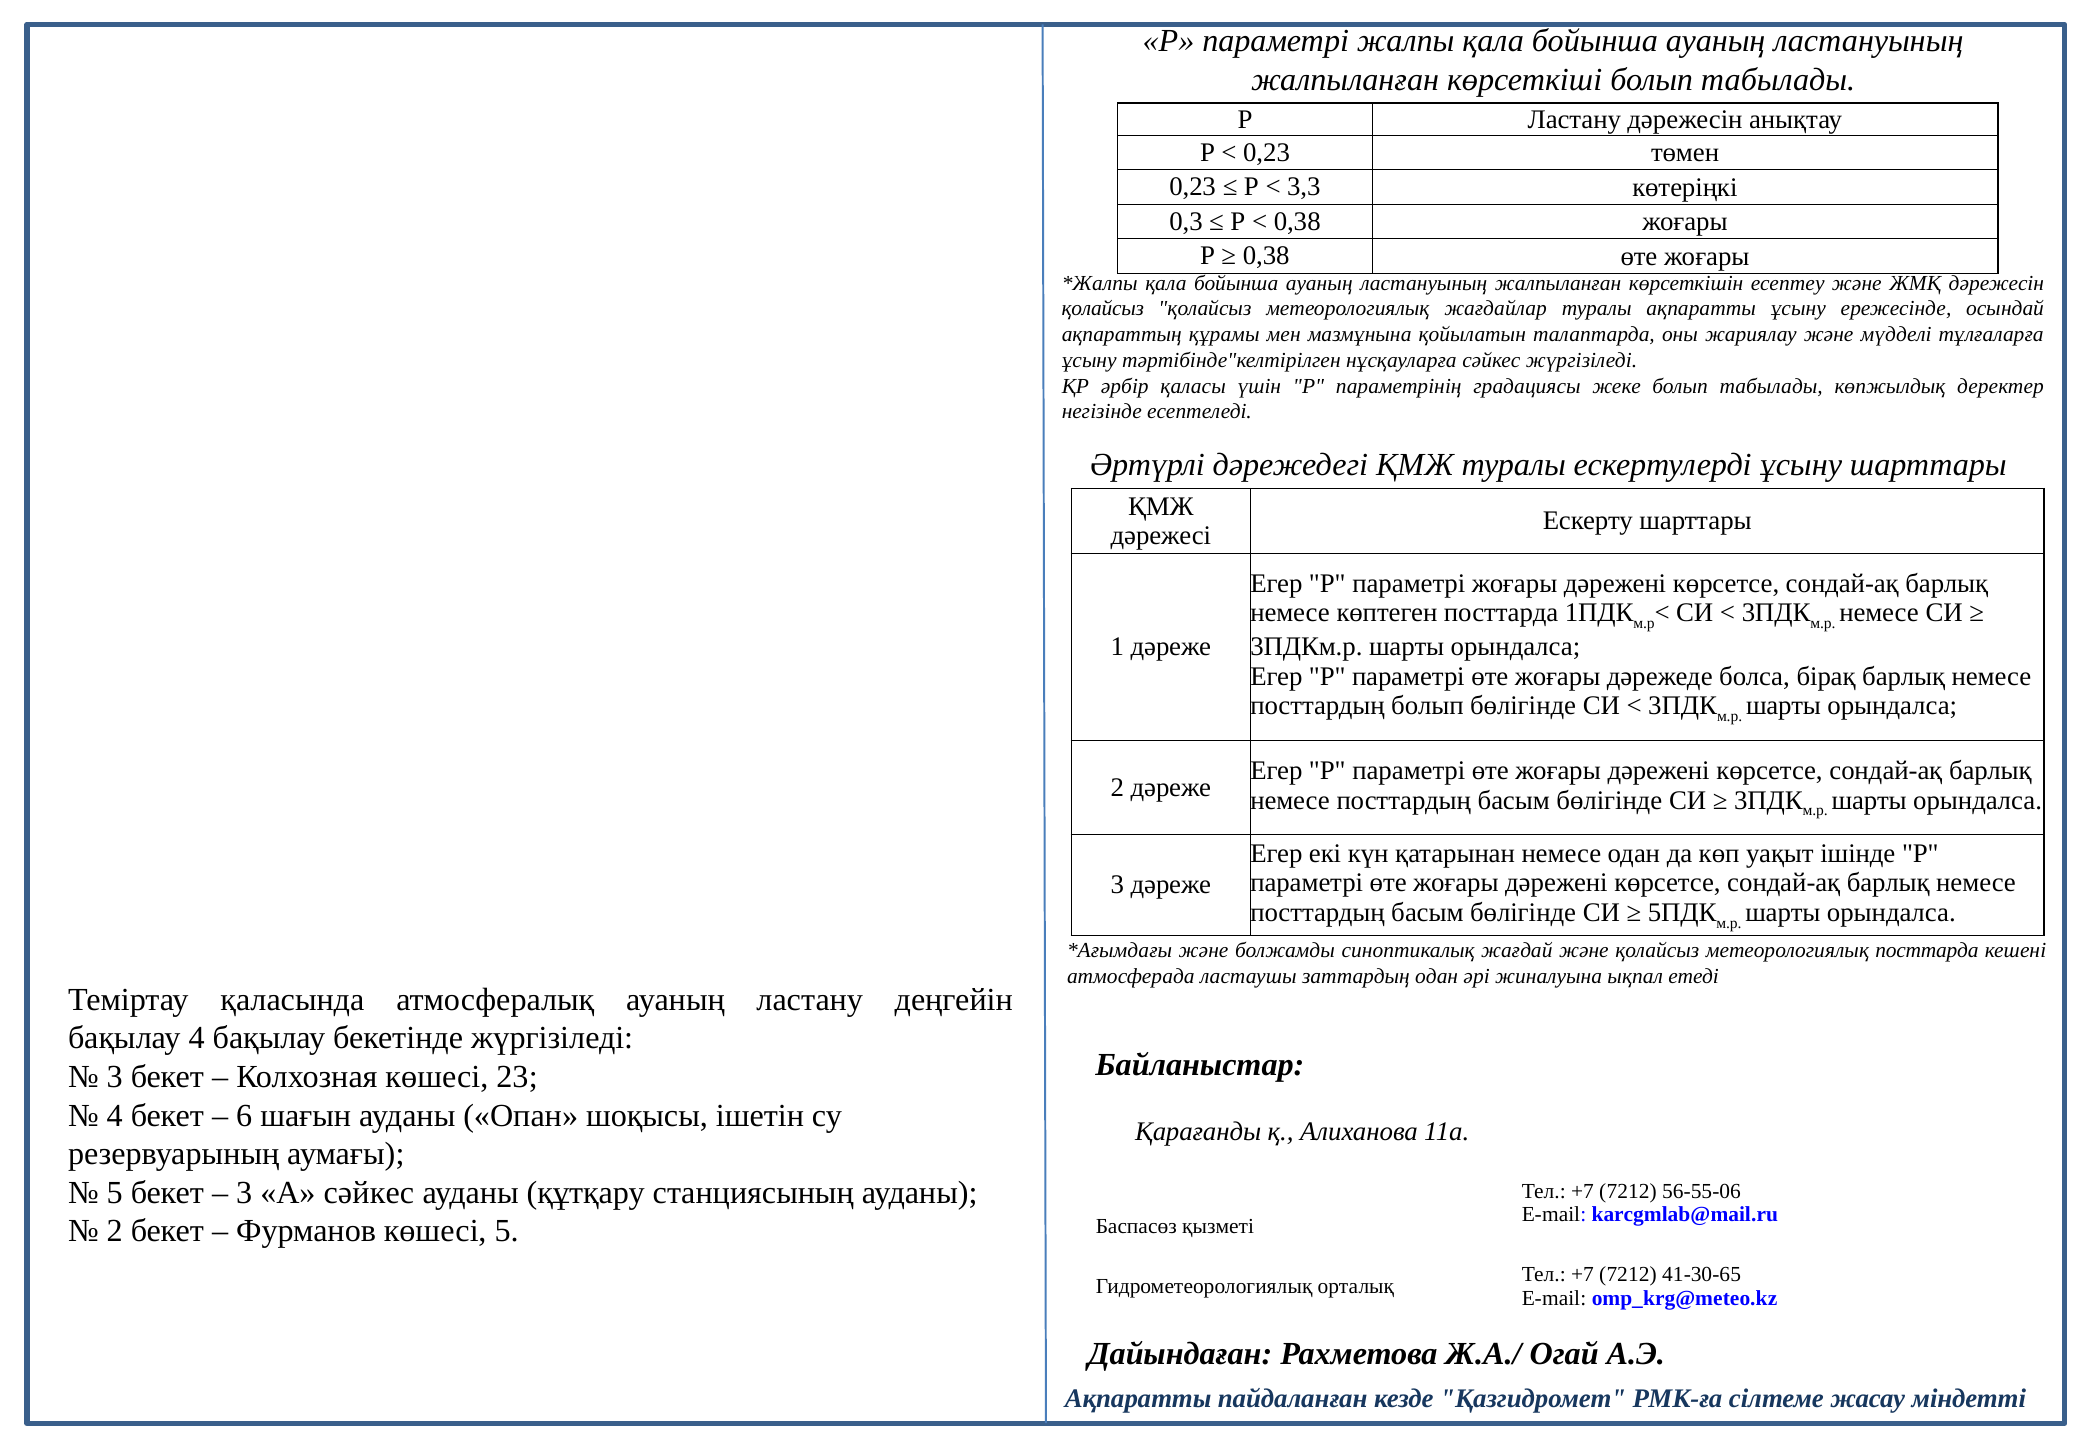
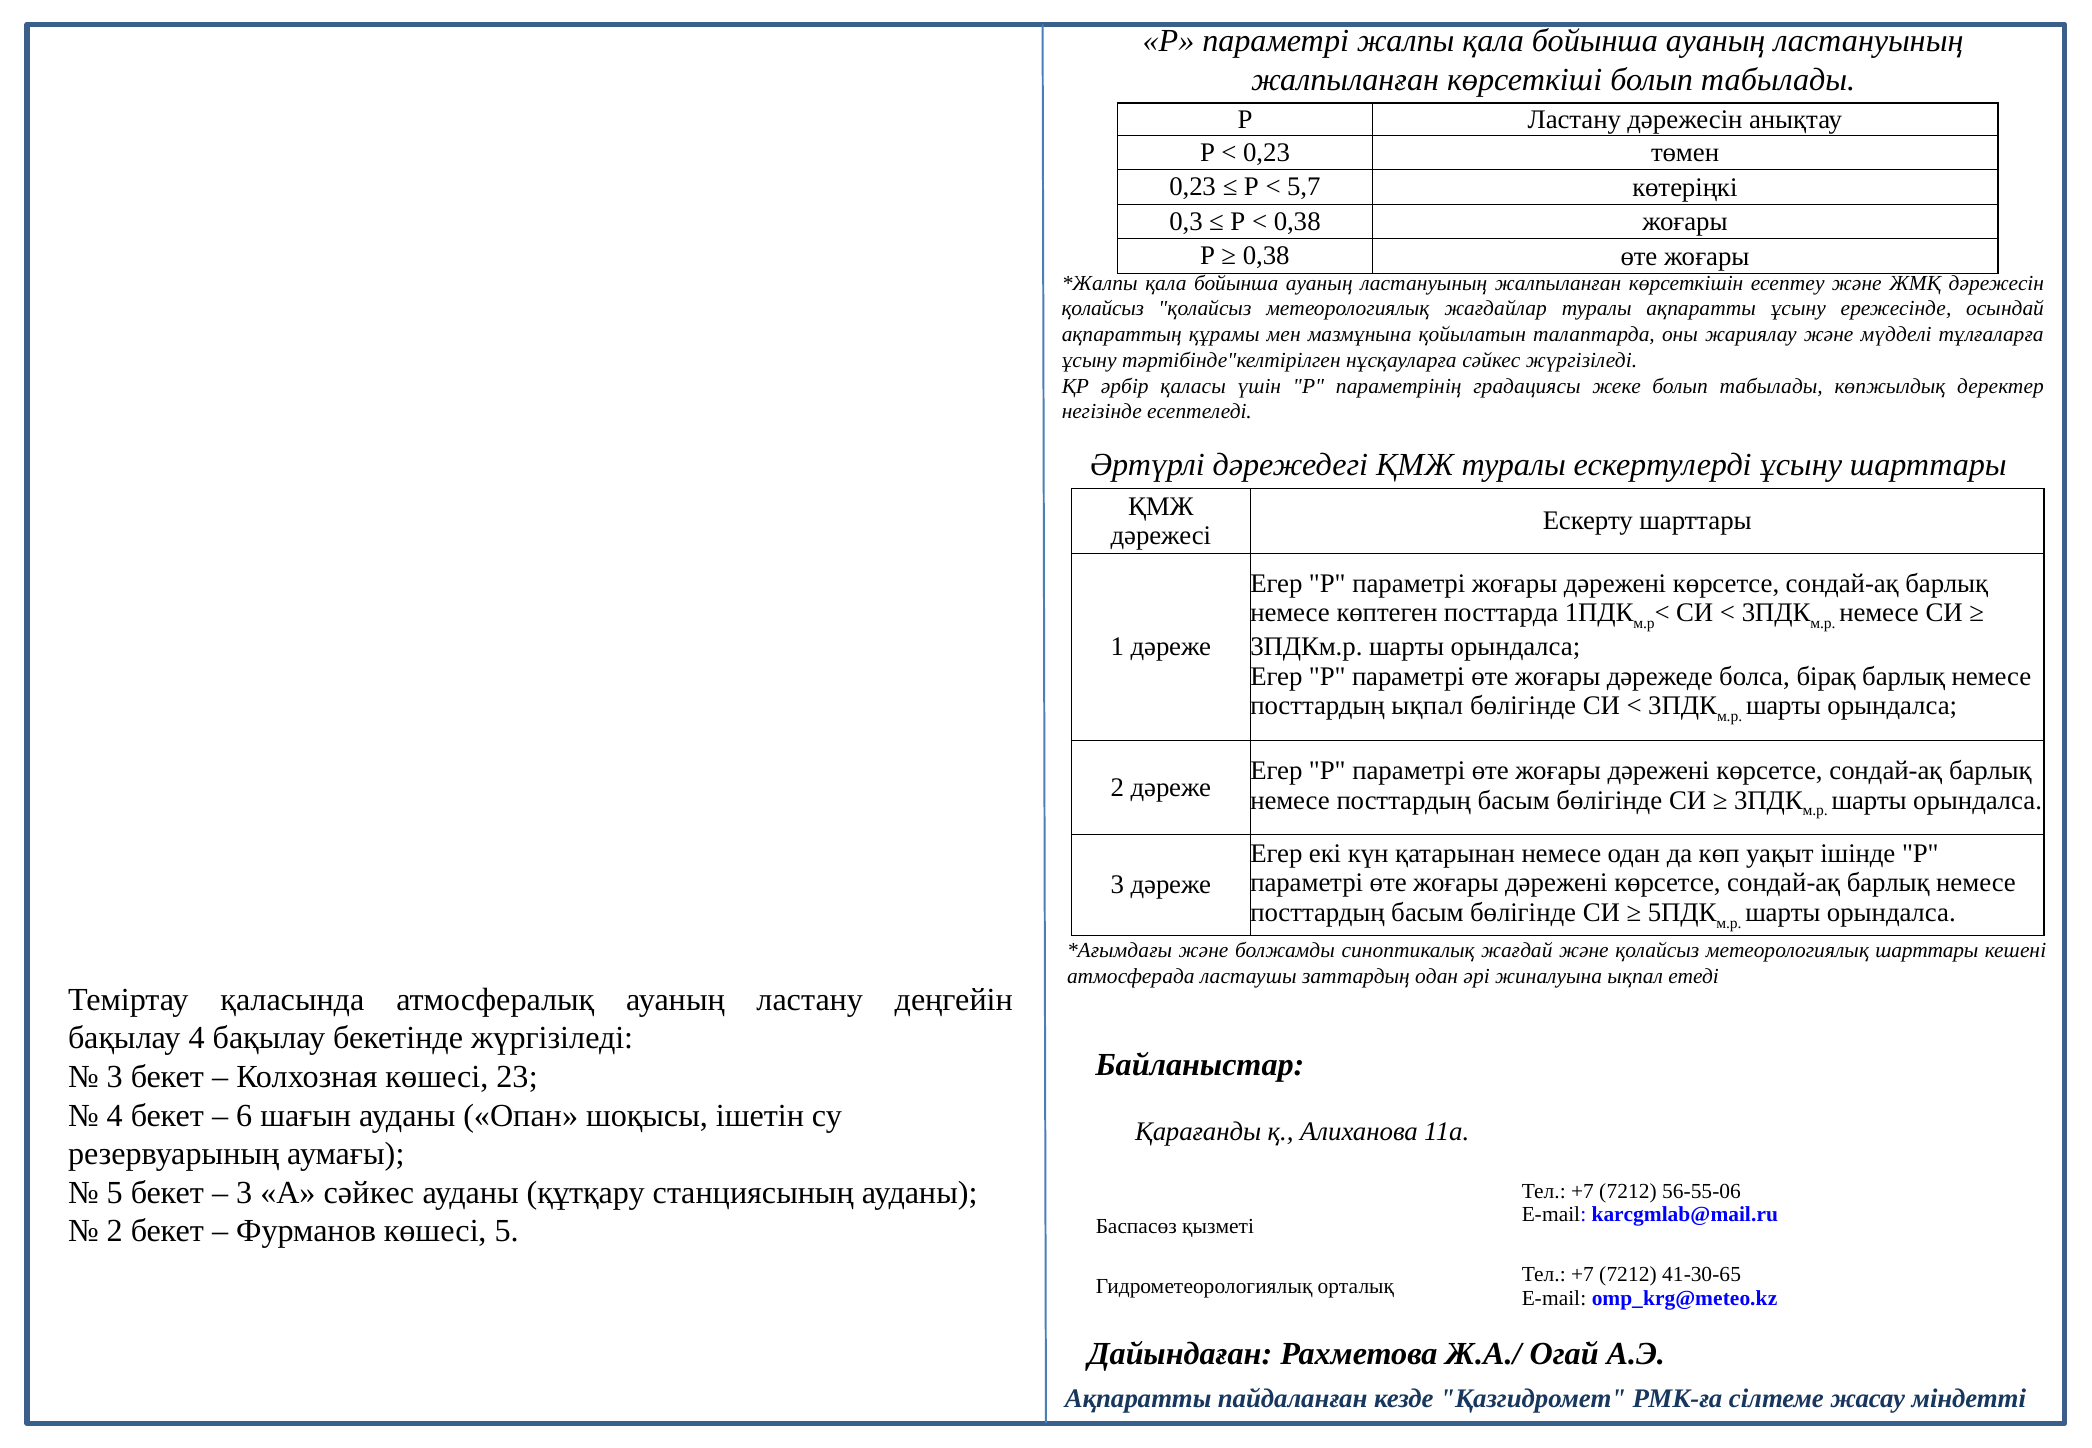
3,3: 3,3 -> 5,7 (1304, 187)
посттардың болып: болып -> ықпал (1427, 706)
метеорологиялық посттарда: посттарда -> шарттары (1927, 951)
